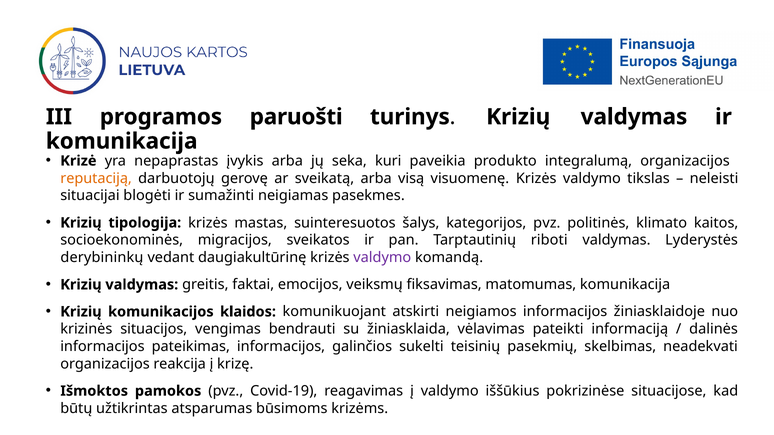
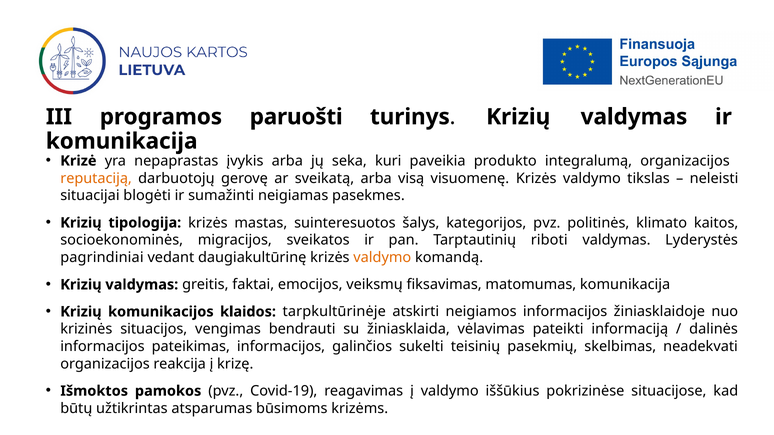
derybininkų: derybininkų -> pagrindiniai (102, 258)
valdymo colour: purple -> orange (382, 258)
komunikuojant: komunikuojant -> tarpkultūrinėje (334, 312)
